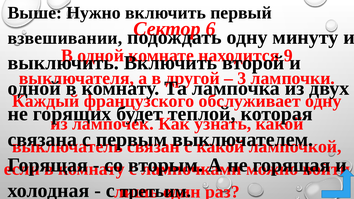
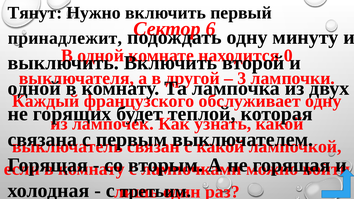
Выше: Выше -> Тянут (35, 13)
взвешивании: взвешивании -> принадлежит (65, 38)
9: 9 -> 0 (288, 56)
